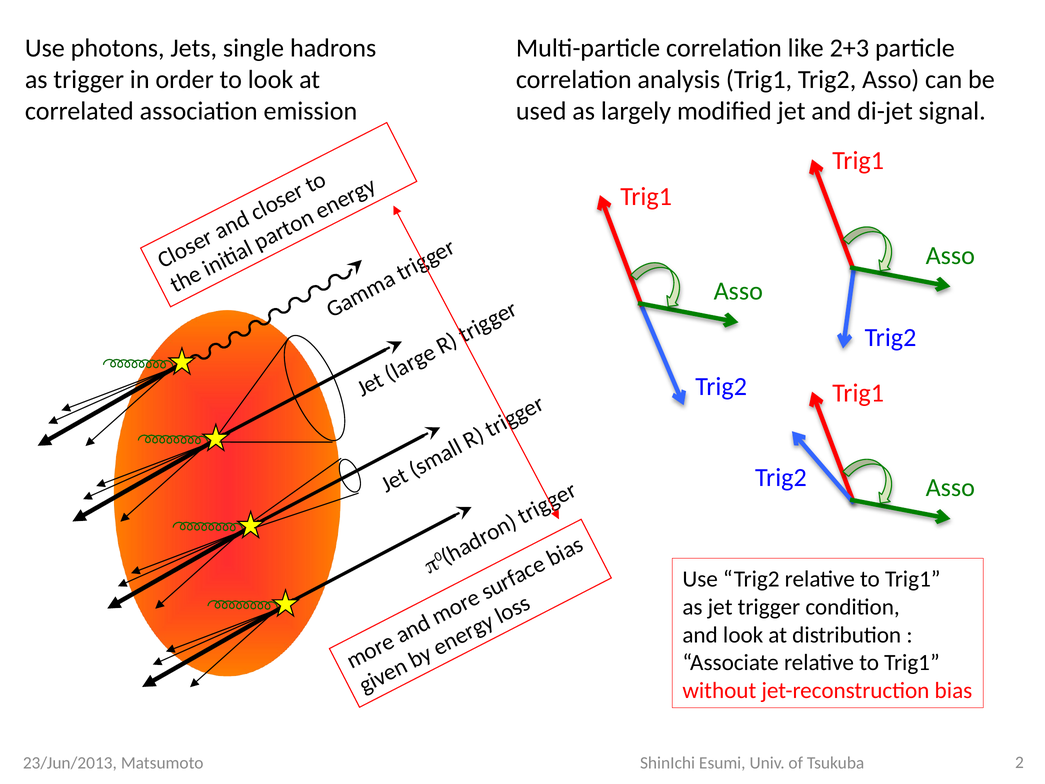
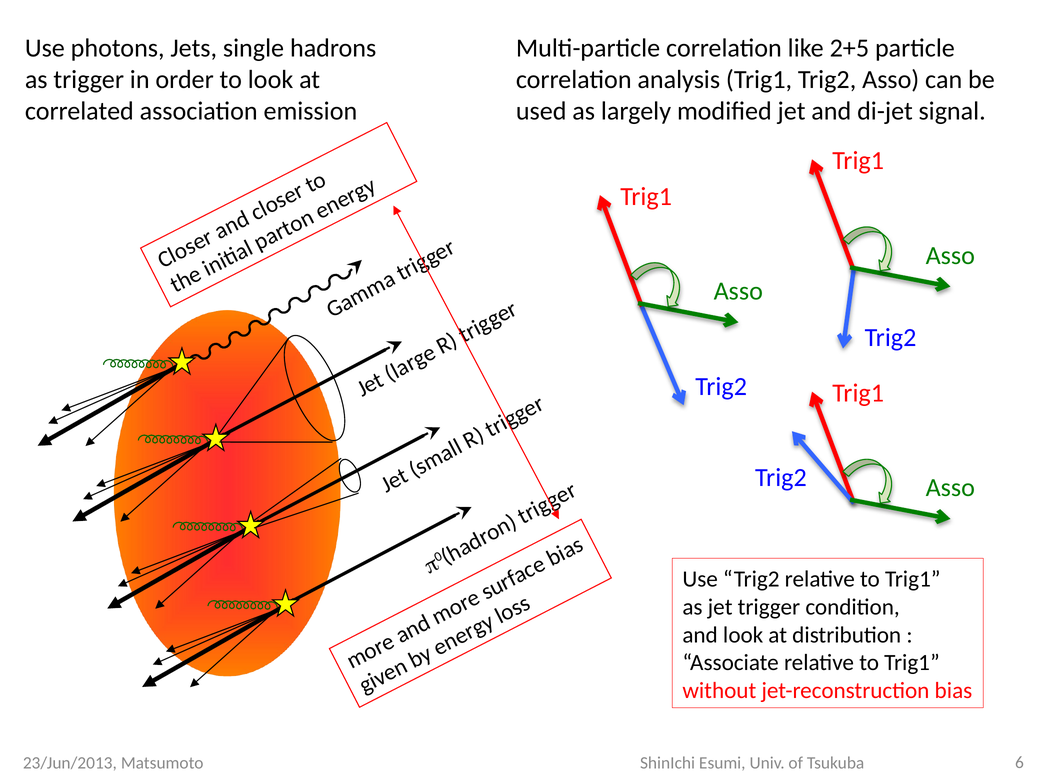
2+3: 2+3 -> 2+5 (849, 48)
2: 2 -> 6 (1019, 762)
